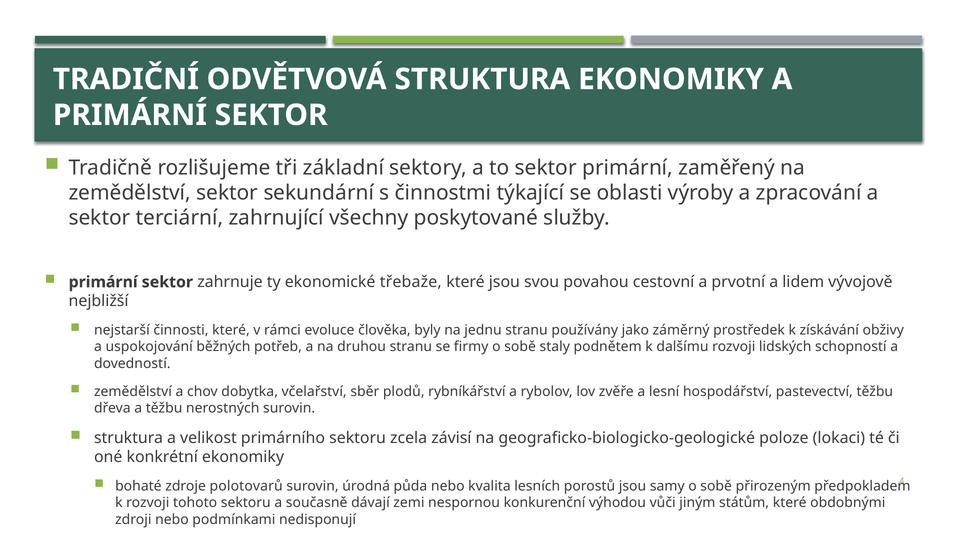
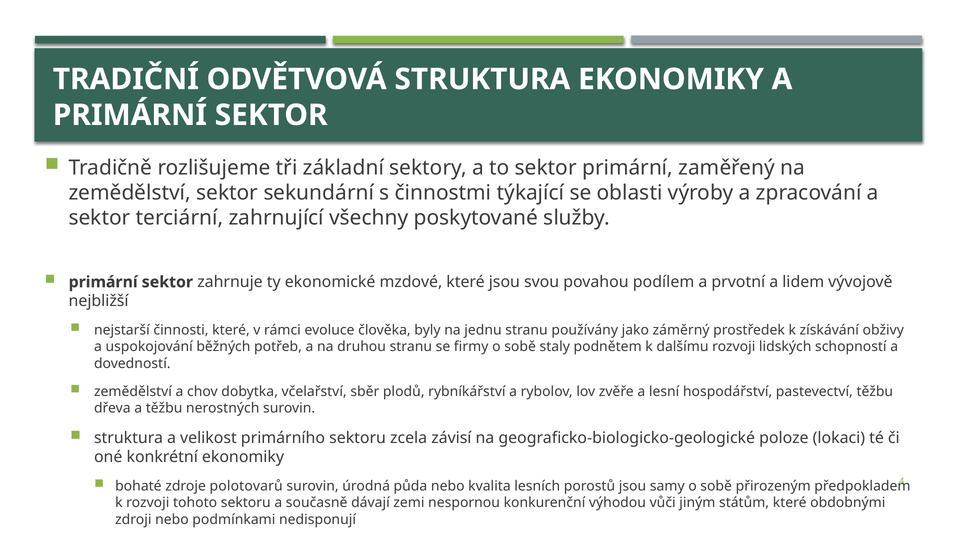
třebaže: třebaže -> mzdové (411, 282)
cestovní: cestovní -> podílem (664, 282)
